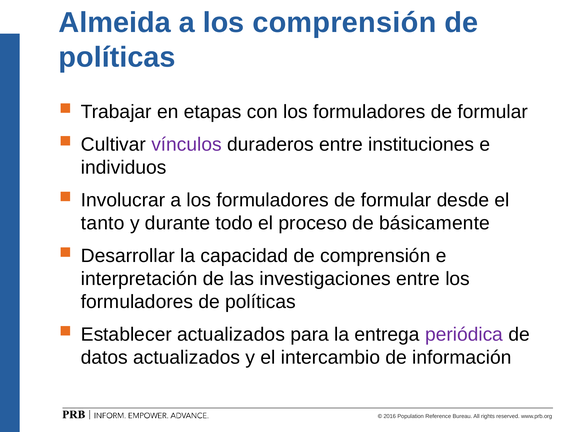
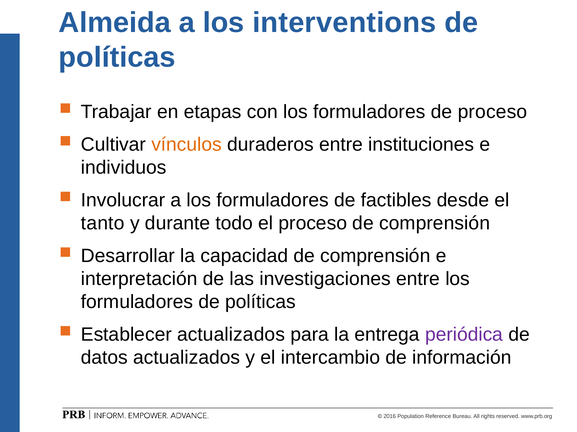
los comprensión: comprensión -> interventions (344, 23)
formular: formular -> proceso (493, 112)
vínculos colour: purple -> orange (187, 145)
formular: formular -> factibles (396, 200)
proceso de básicamente: básicamente -> comprensión (435, 223)
